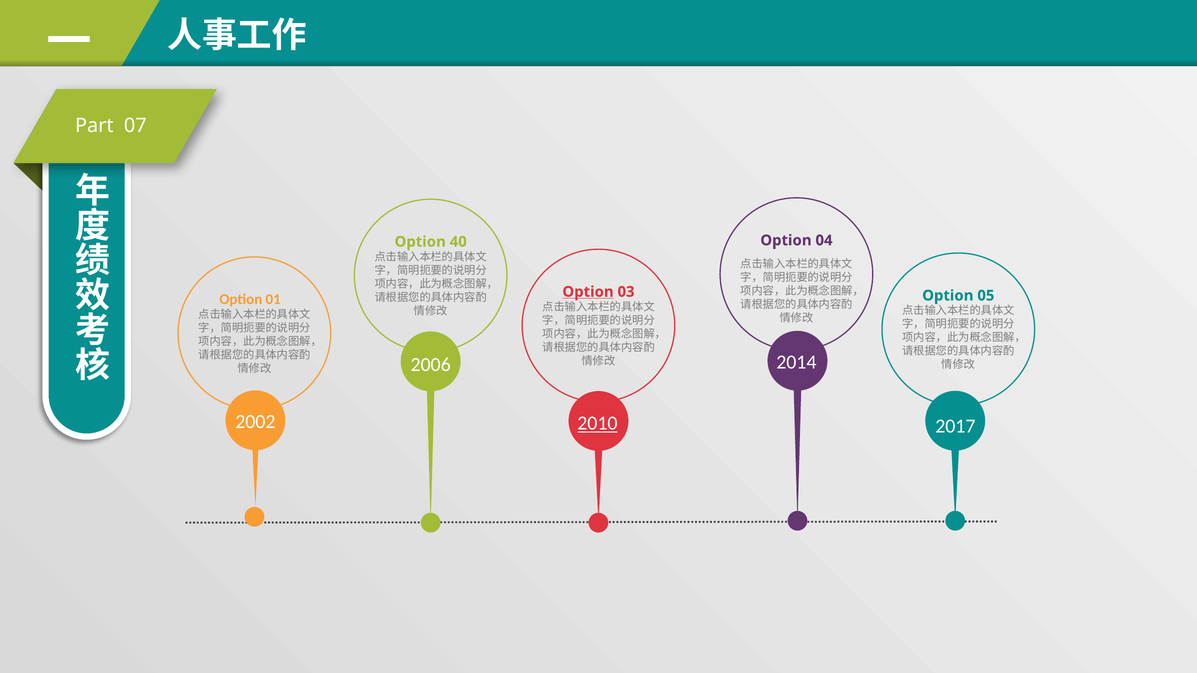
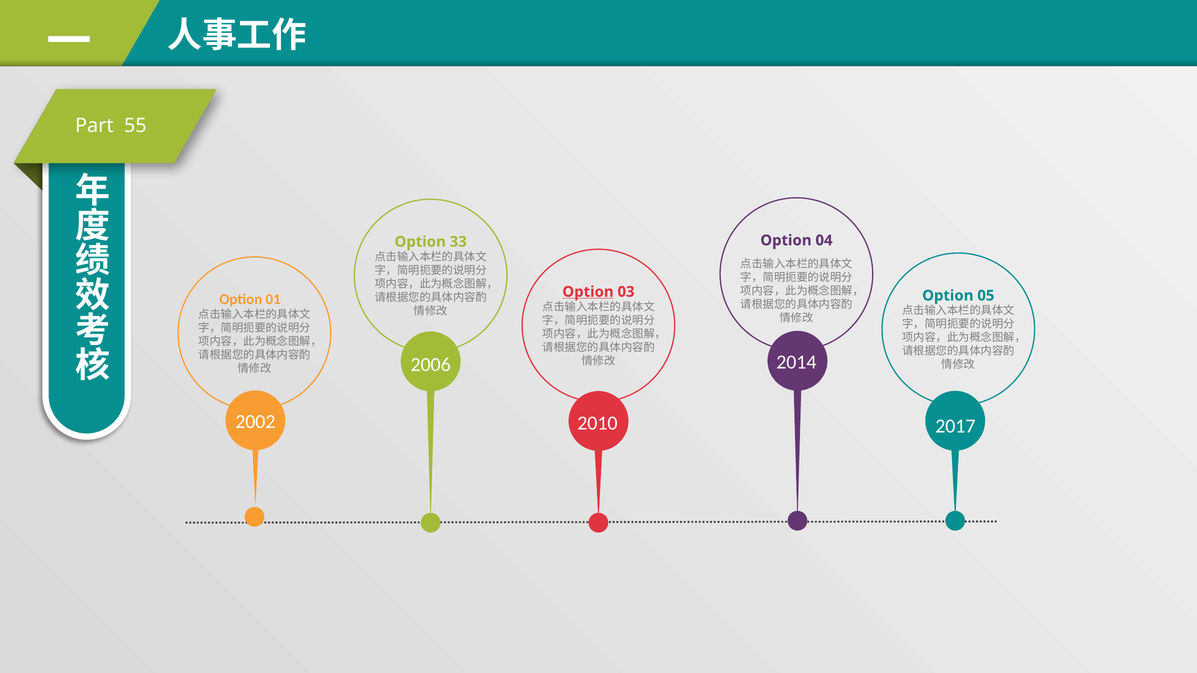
07: 07 -> 55 (135, 126)
40: 40 -> 33 (458, 242)
2010 underline: present -> none (597, 423)
